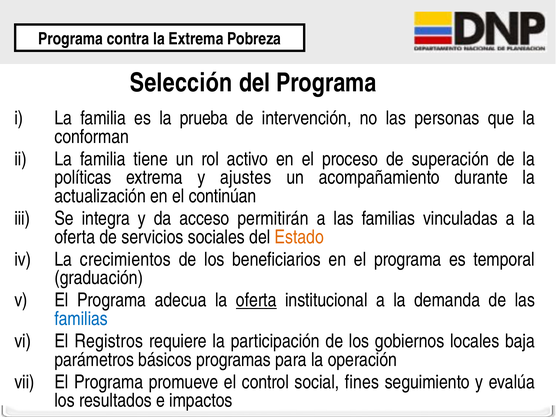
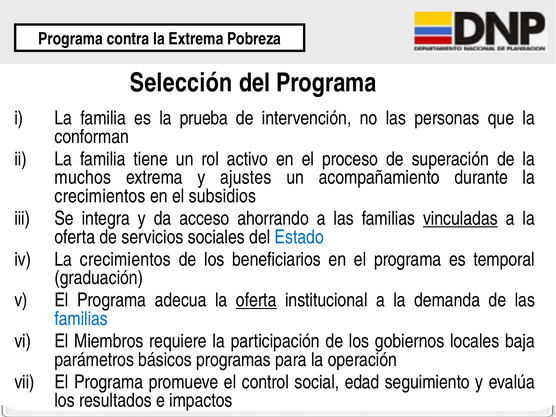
políticas: políticas -> muchos (83, 178)
actualización: actualización -> crecimientos (100, 196)
continúan: continúan -> subsidios (222, 196)
permitirán: permitirán -> ahorrando (273, 218)
vinculadas underline: none -> present (460, 218)
Estado colour: orange -> blue (299, 237)
Registros: Registros -> Miembros (109, 341)
fines: fines -> edad (362, 382)
